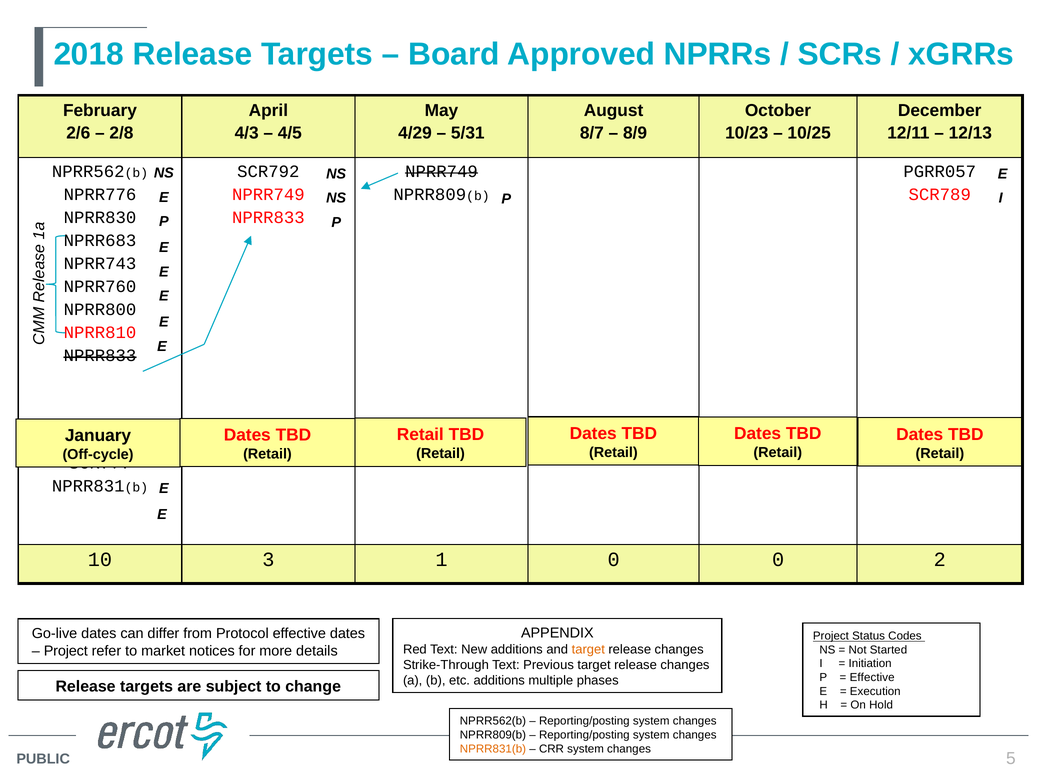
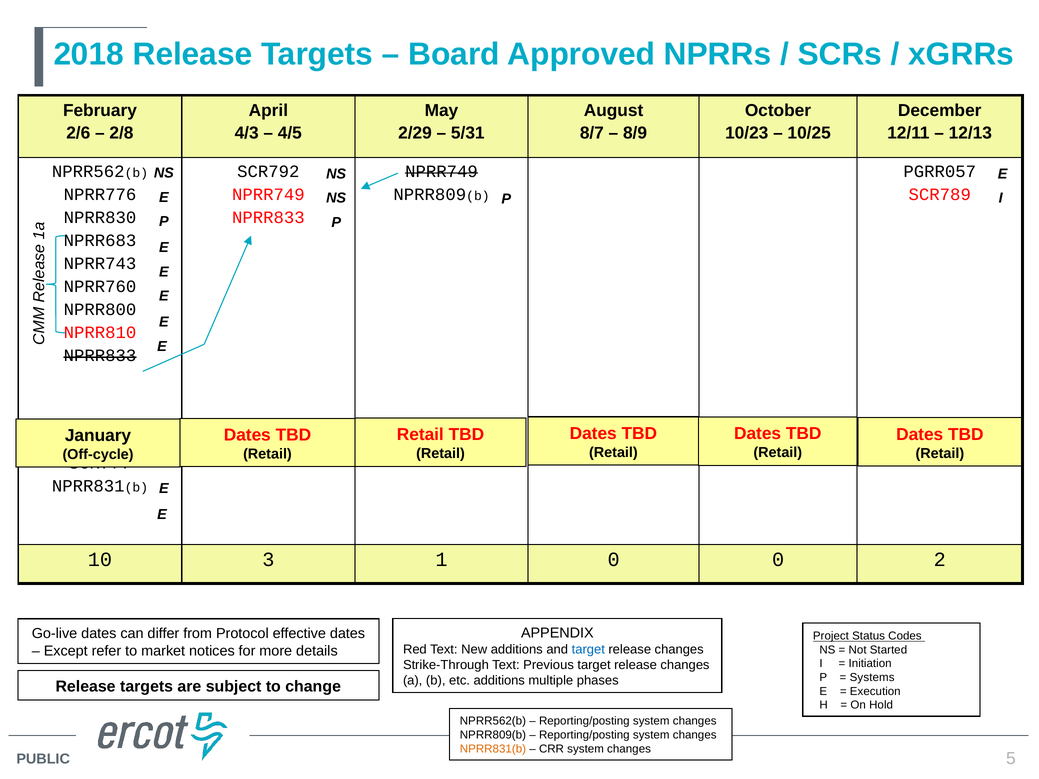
4/29: 4/29 -> 2/29 (415, 133)
target colour: orange -> blue (588, 650)
Project: Project -> Except (66, 651)
Effective: Effective -> Systems (872, 678)
